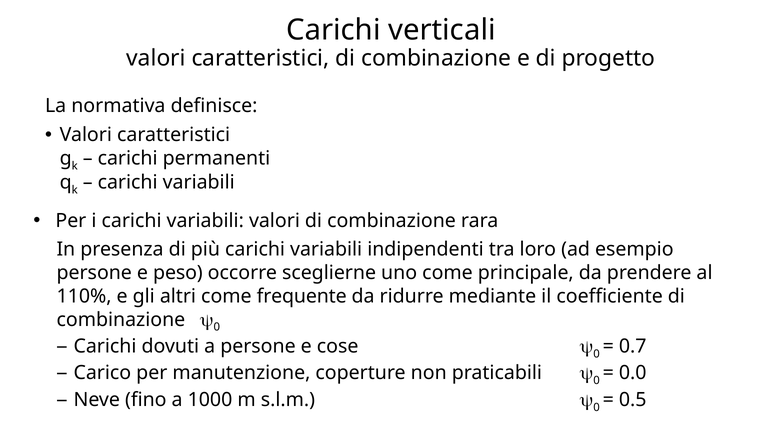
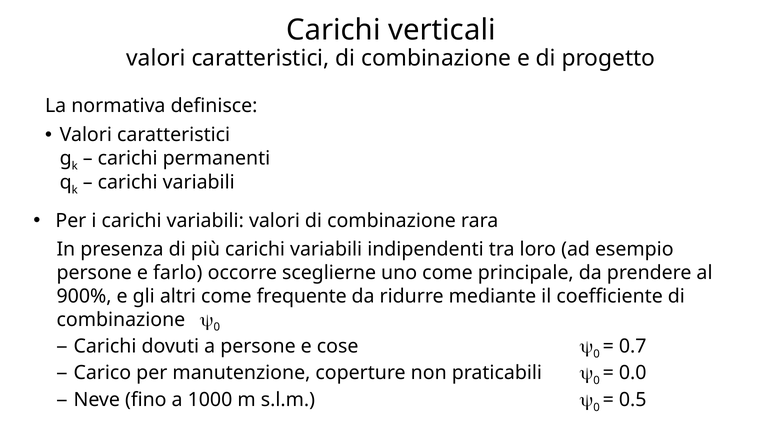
peso: peso -> farlo (178, 273)
110%: 110% -> 900% (84, 296)
